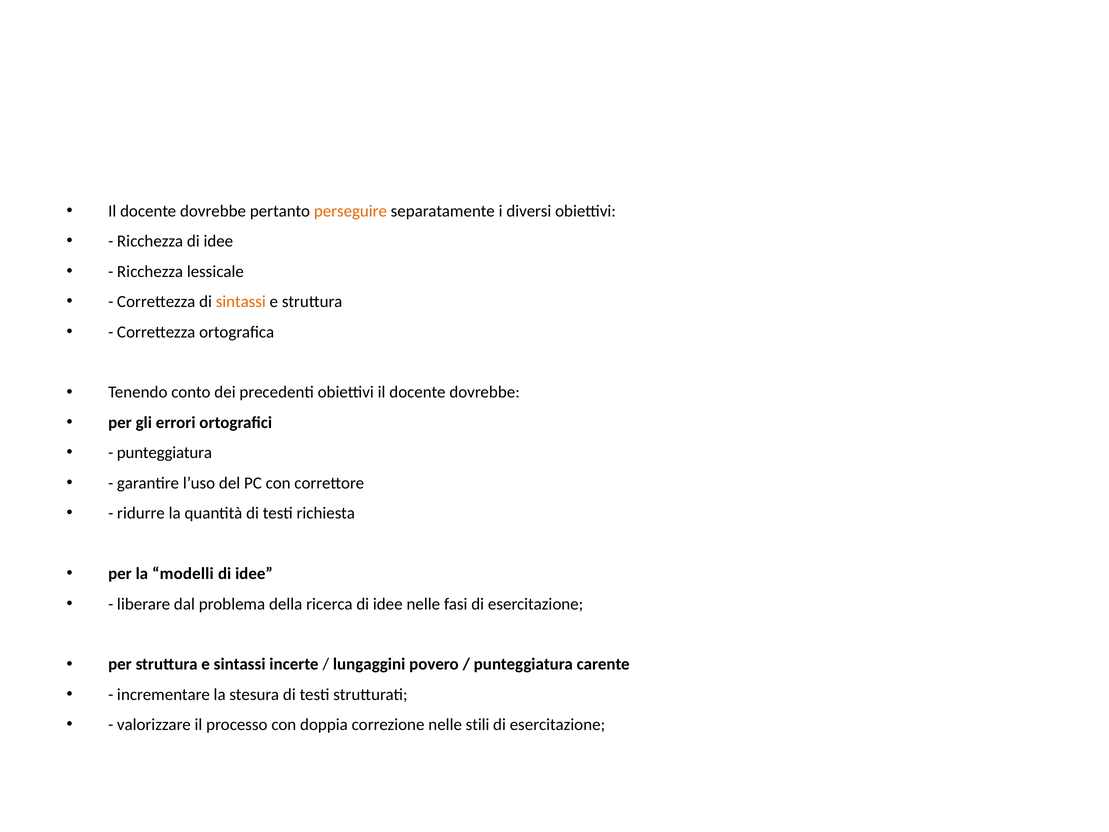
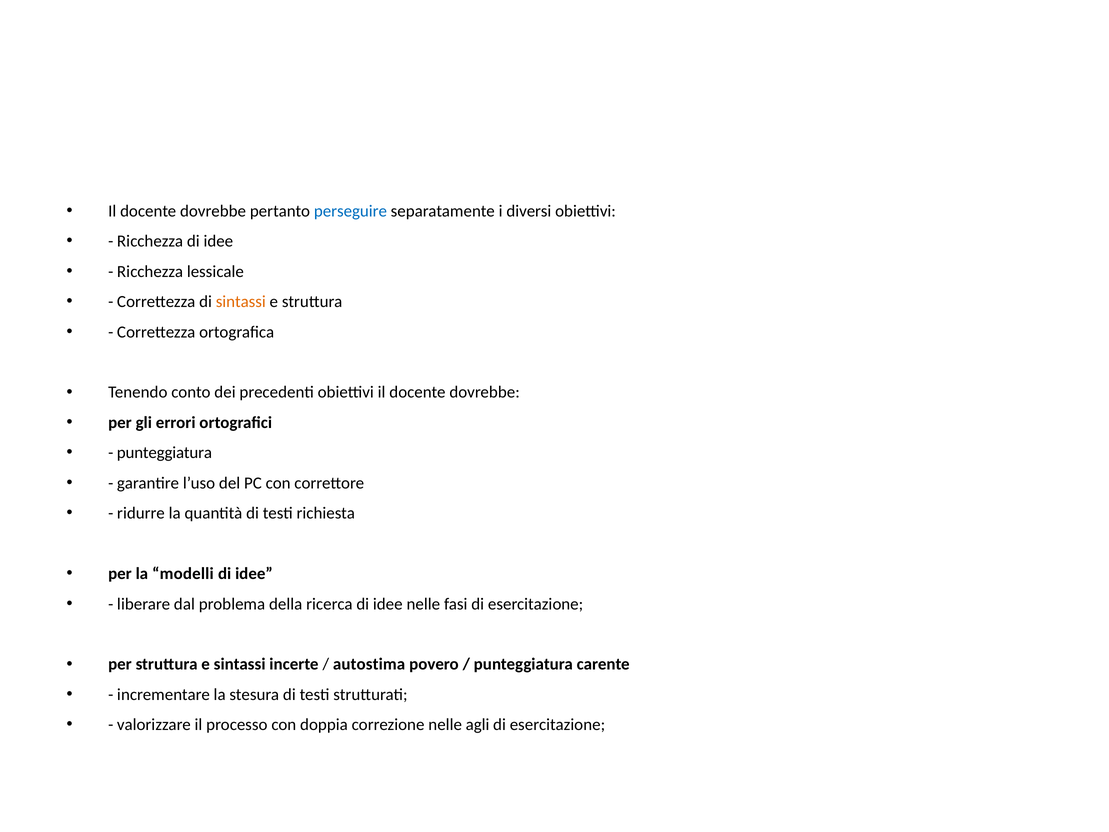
perseguire colour: orange -> blue (350, 211)
lungaggini: lungaggini -> autostima (369, 664)
stili: stili -> agli (478, 725)
